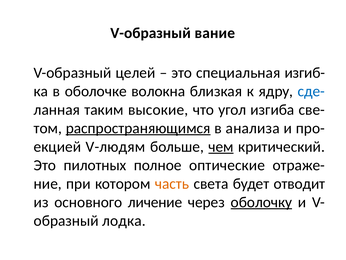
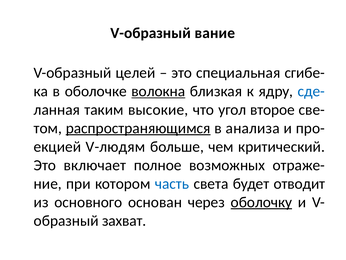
изгиб-: изгиб- -> сгибе- (305, 73)
волокна underline: none -> present (158, 91)
изгиба: изгиба -> второе (272, 109)
чем underline: present -> none (221, 146)
пилотных: пилотных -> включает (95, 165)
оптические: оптические -> возможных (227, 165)
часть colour: orange -> blue (172, 183)
личение: личение -> основан (155, 202)
лодка: лодка -> захват (124, 220)
